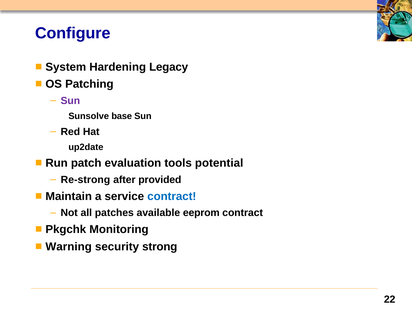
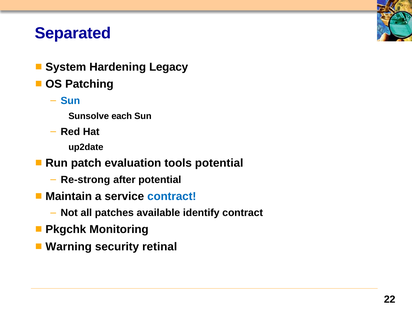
Configure: Configure -> Separated (73, 33)
Sun colour: purple -> blue (70, 101)
base: base -> each (122, 116)
after provided: provided -> potential (160, 180)
eeprom: eeprom -> identify (201, 213)
strong: strong -> retinal (160, 247)
